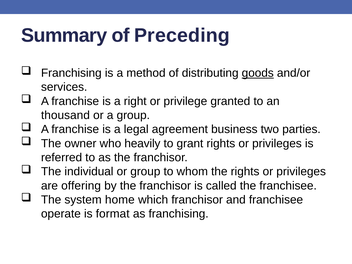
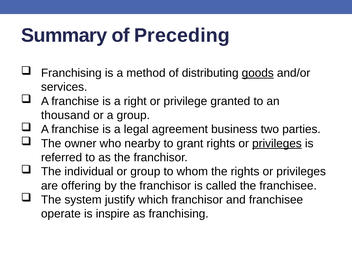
heavily: heavily -> nearby (142, 143)
privileges underline: none -> present (277, 143)
home: home -> justify (120, 200)
format: format -> inspire (113, 214)
